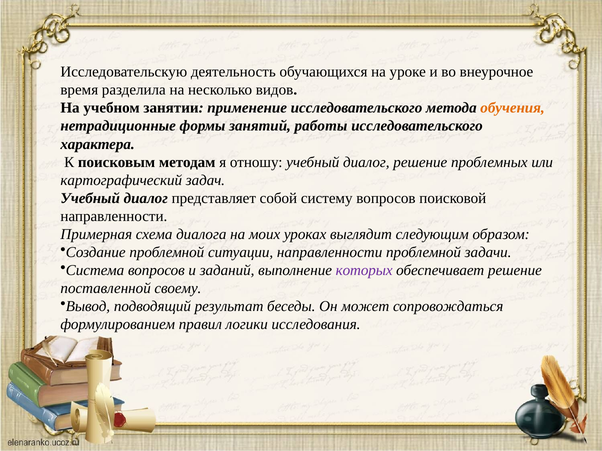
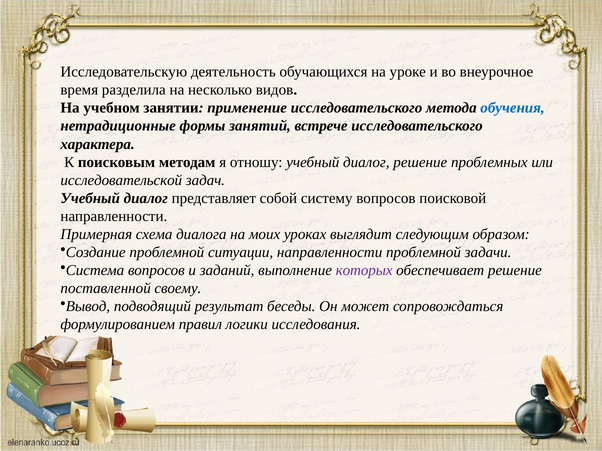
обучения colour: orange -> blue (513, 108)
работы: работы -> встрече (321, 126)
картографический: картографический -> исследовательской (121, 180)
